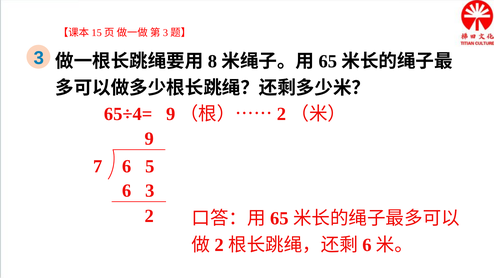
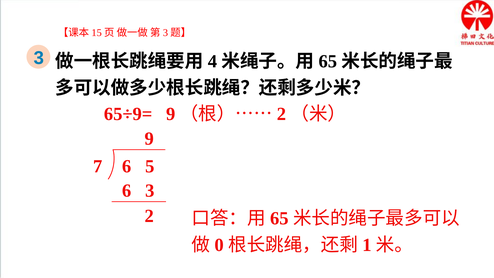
8: 8 -> 4 (212, 61)
65÷4=: 65÷4= -> 65÷9= (128, 114)
2: 2 -> 0 (219, 245)
6: 6 -> 1 (367, 245)
